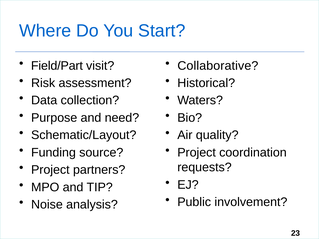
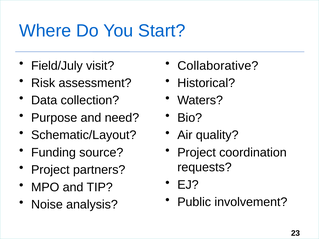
Field/Part: Field/Part -> Field/July (57, 66)
